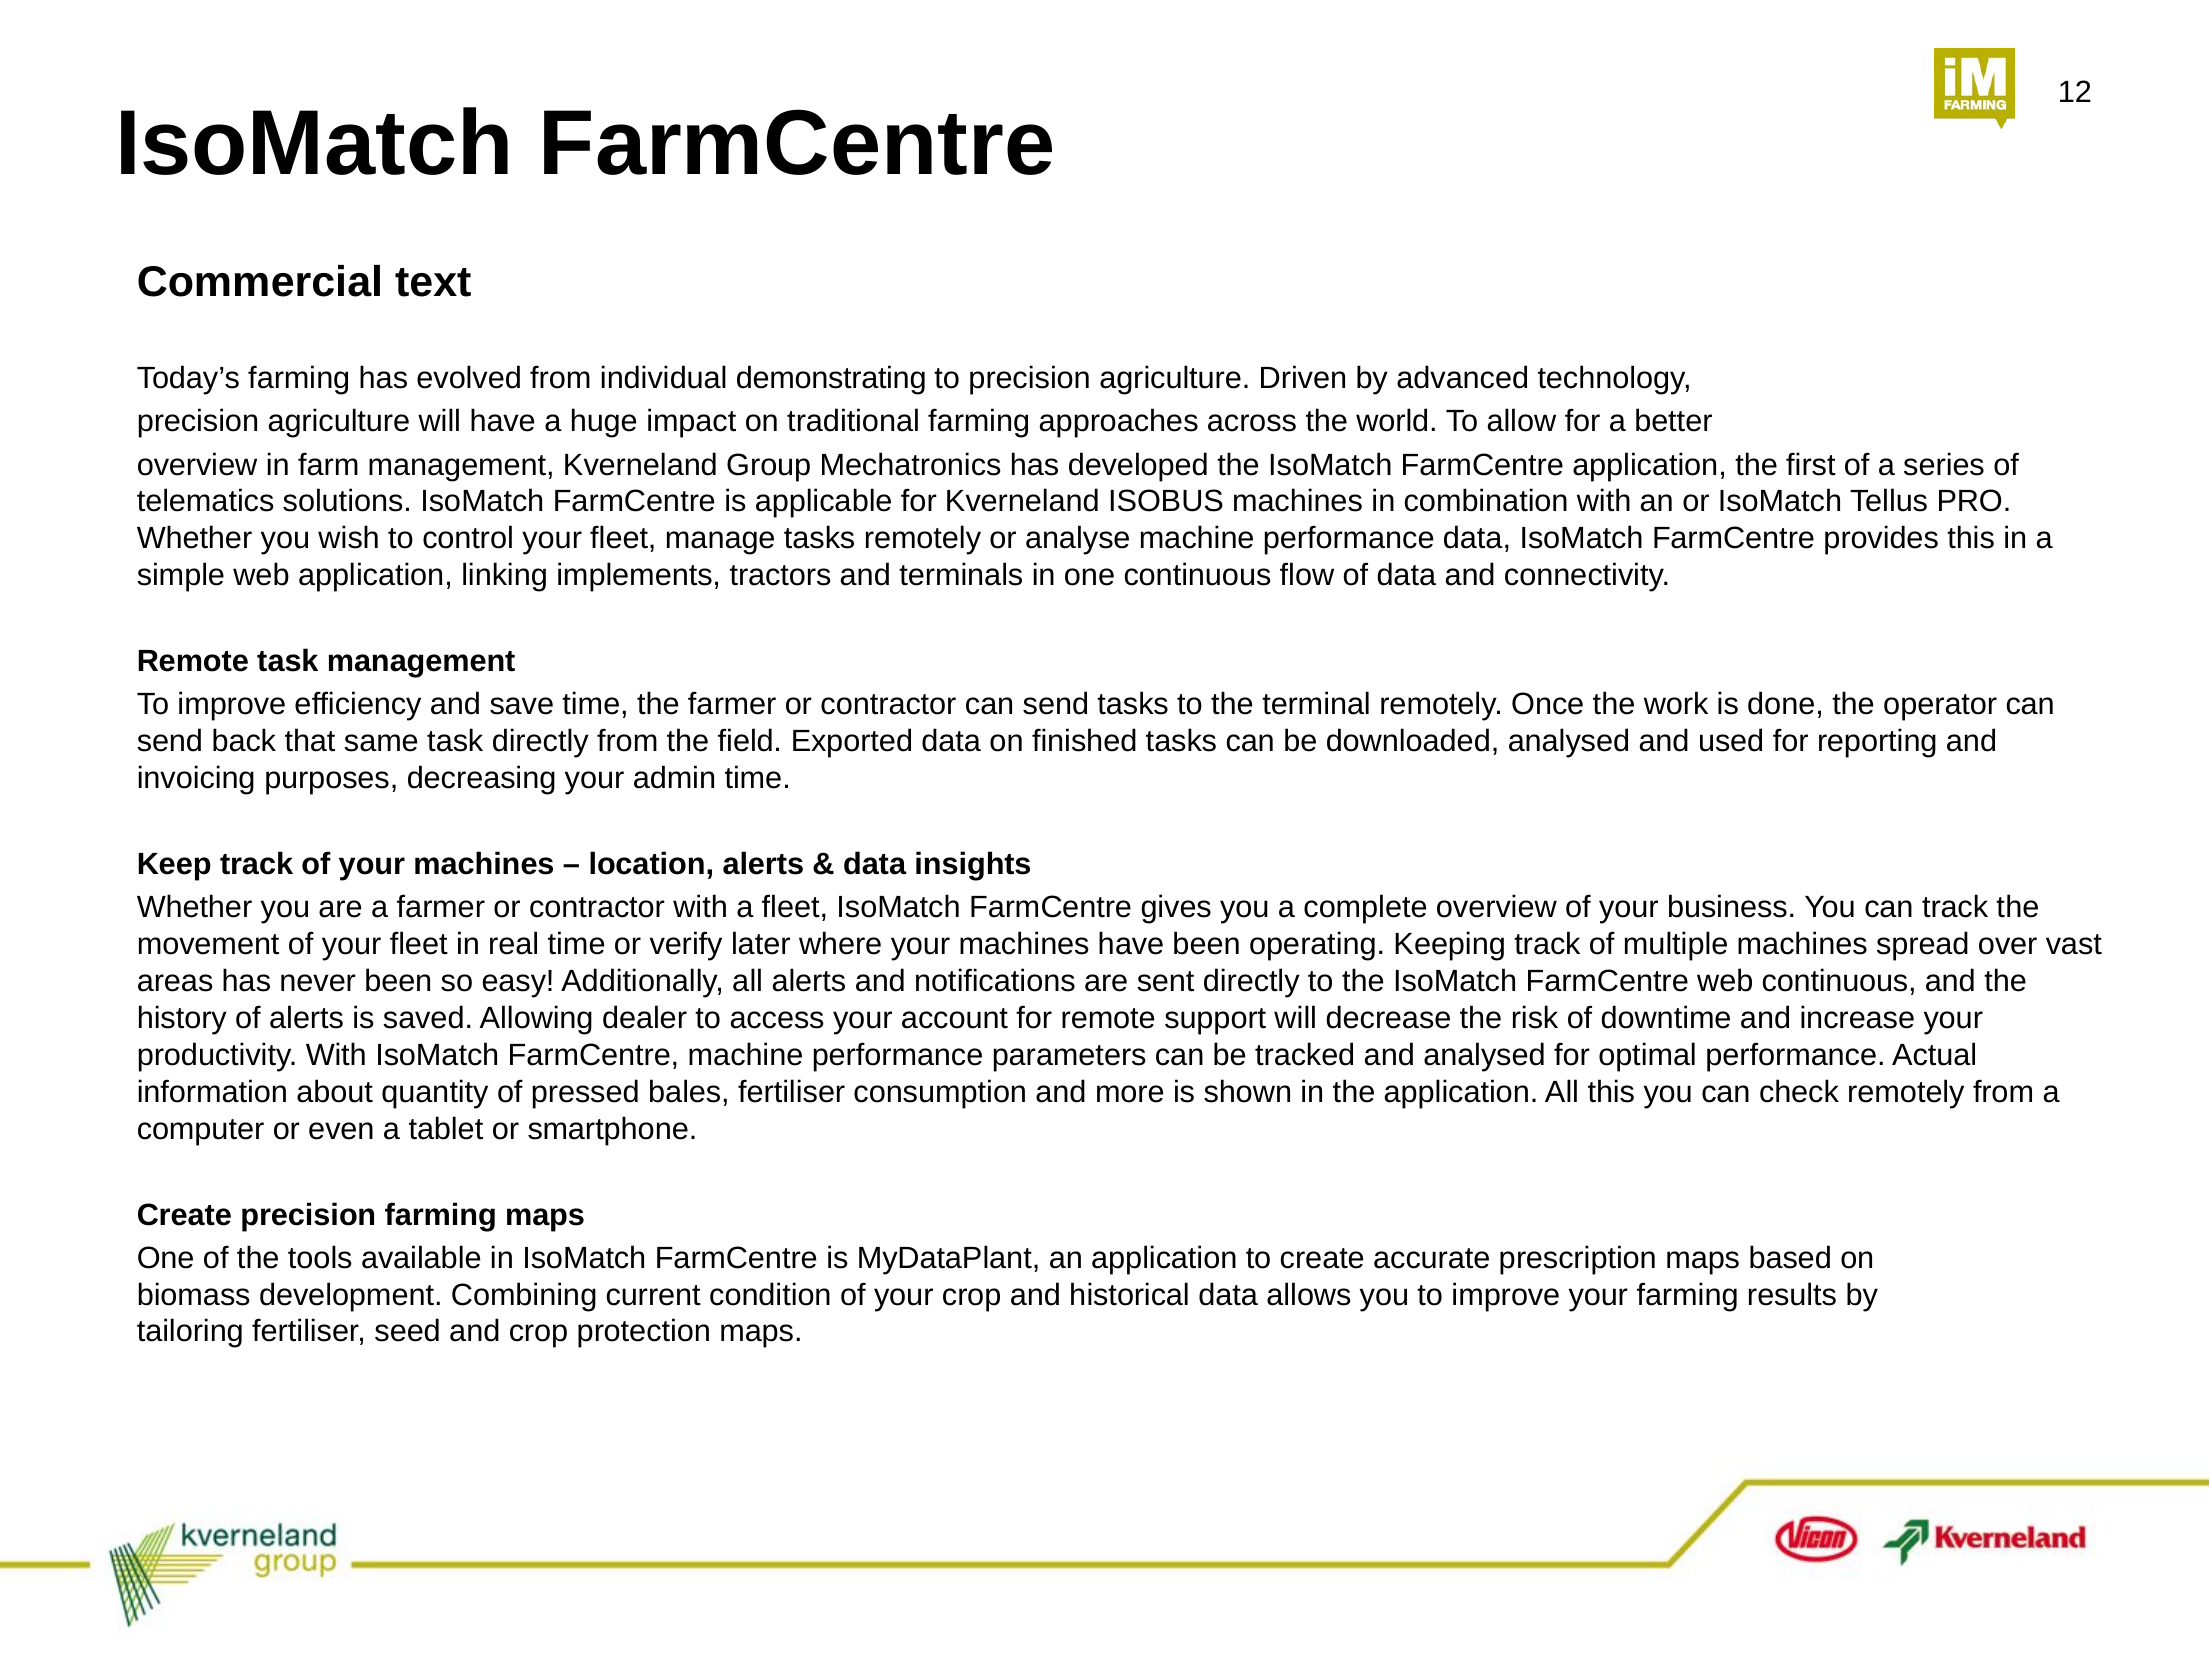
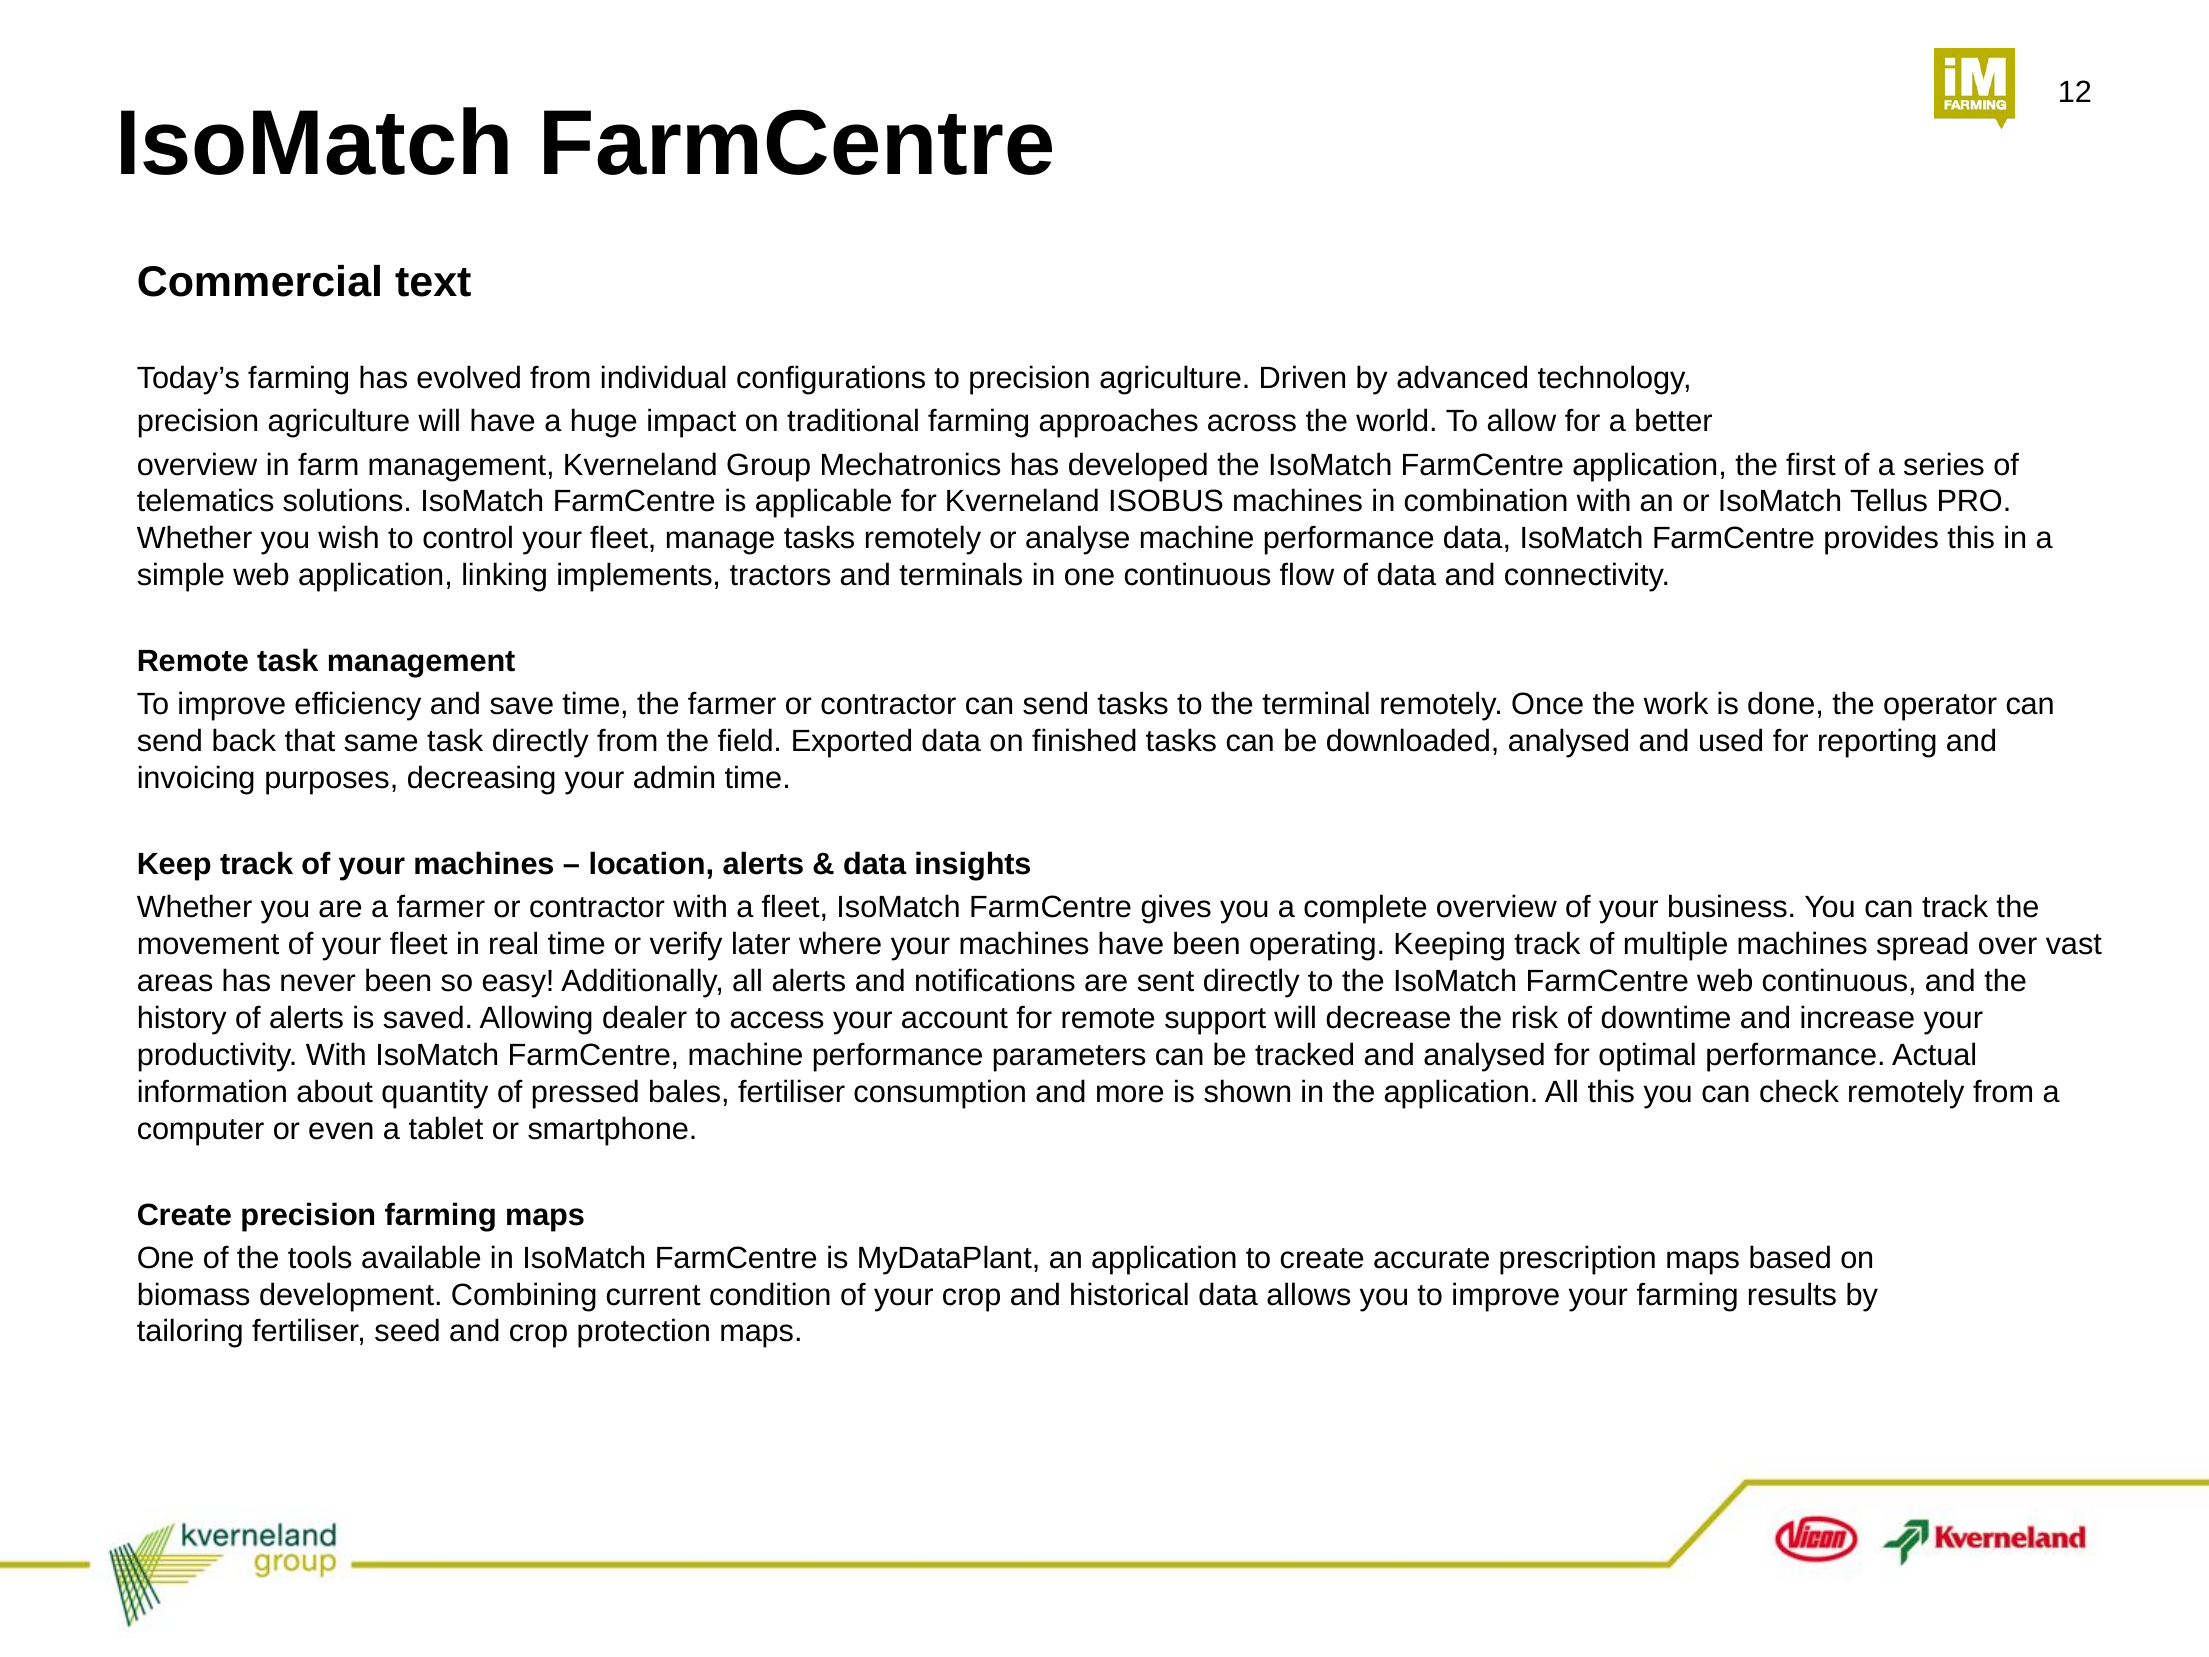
demonstrating: demonstrating -> configurations (831, 379)
